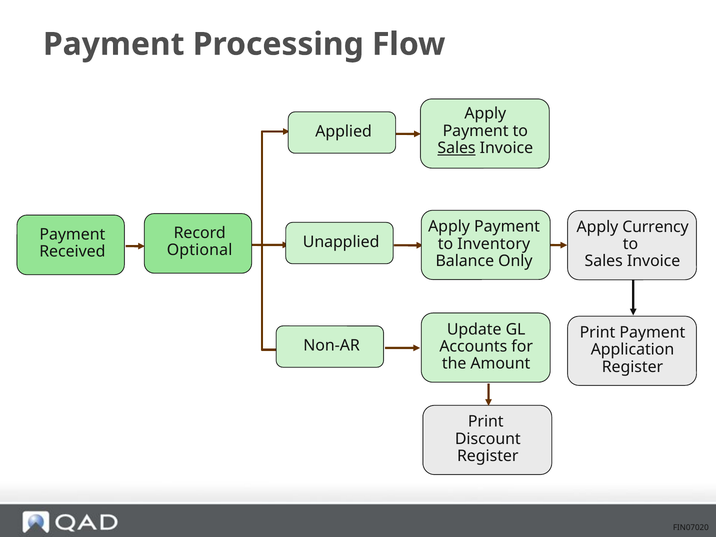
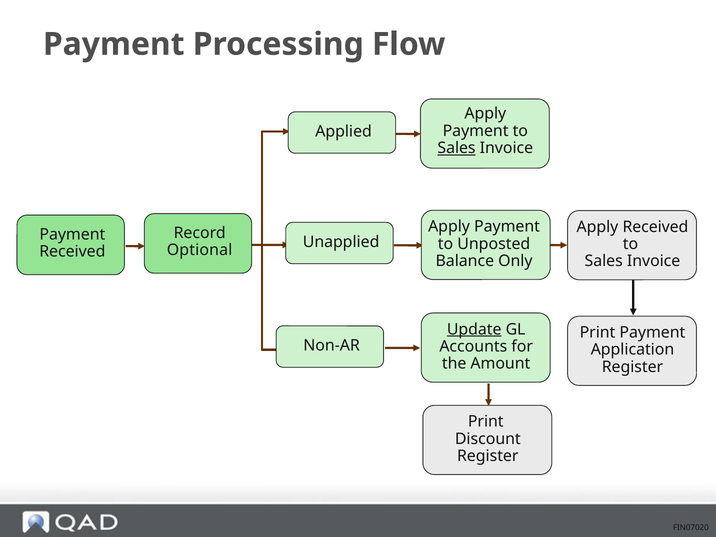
Apply Currency: Currency -> Received (655, 227)
Inventory: Inventory -> Unposted (494, 244)
Update underline: none -> present (474, 329)
